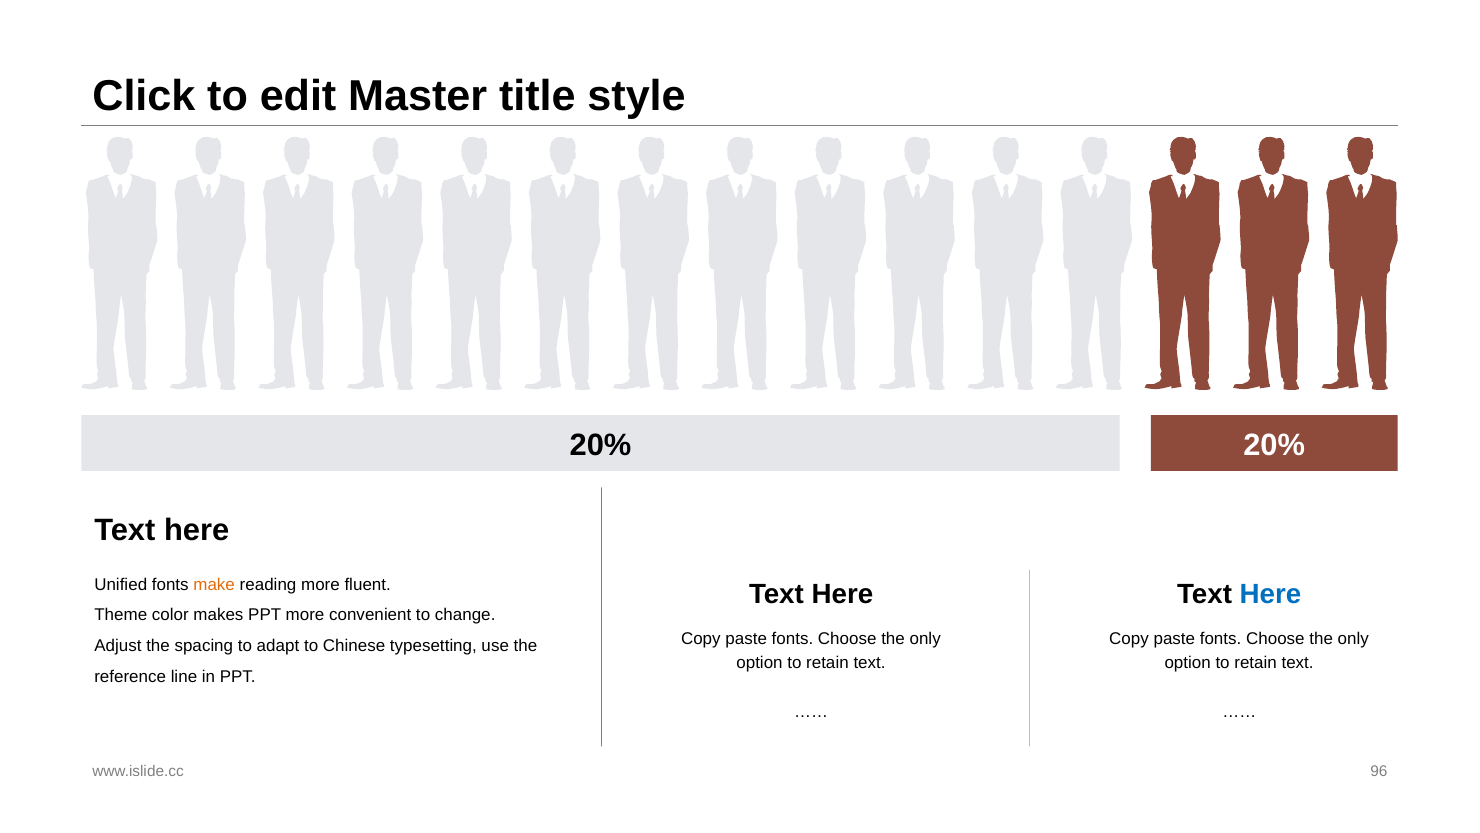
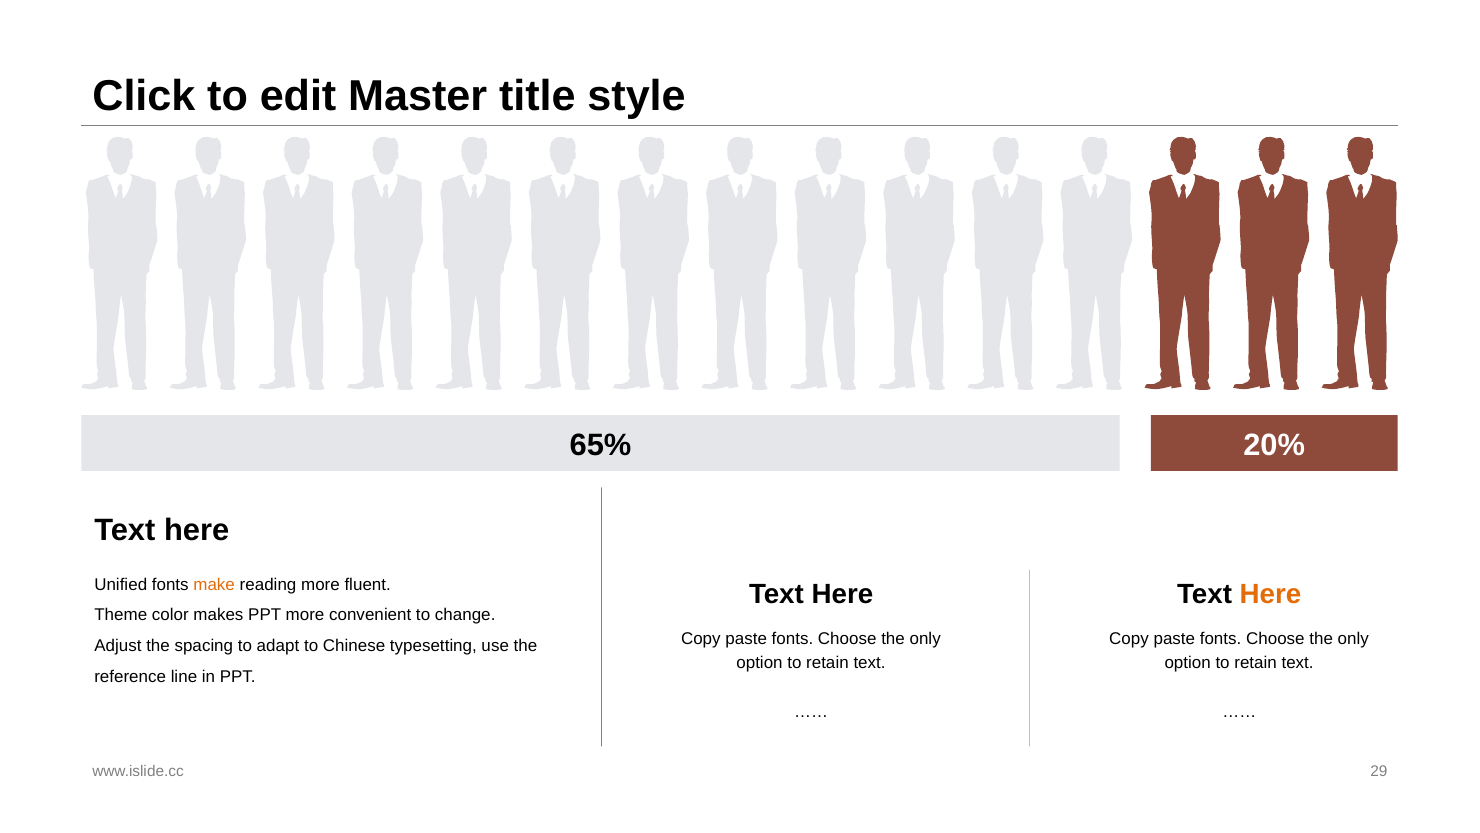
20%: 20% -> 65% (601, 445)
Here colour: blue -> orange (1271, 594)
96: 96 -> 29 (1379, 771)
